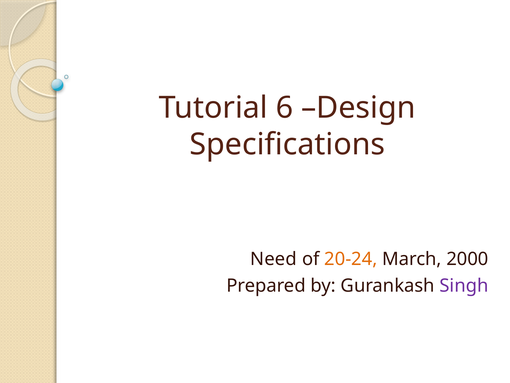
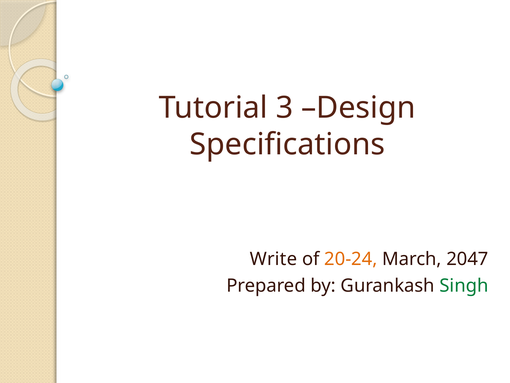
6: 6 -> 3 (284, 108)
Need: Need -> Write (274, 259)
2000: 2000 -> 2047 (467, 259)
Singh colour: purple -> green (464, 285)
